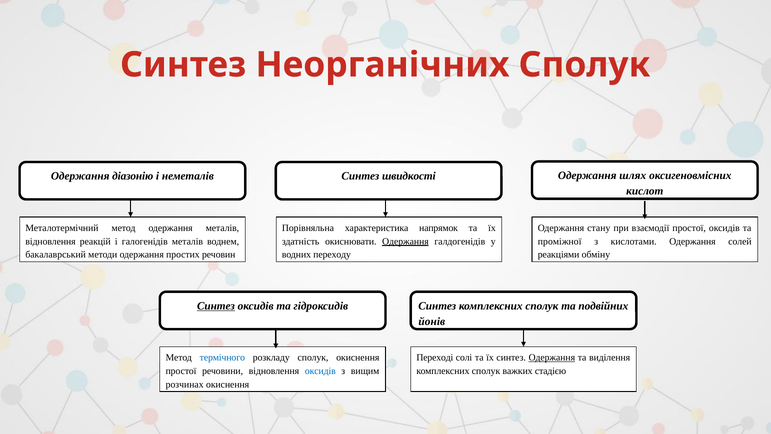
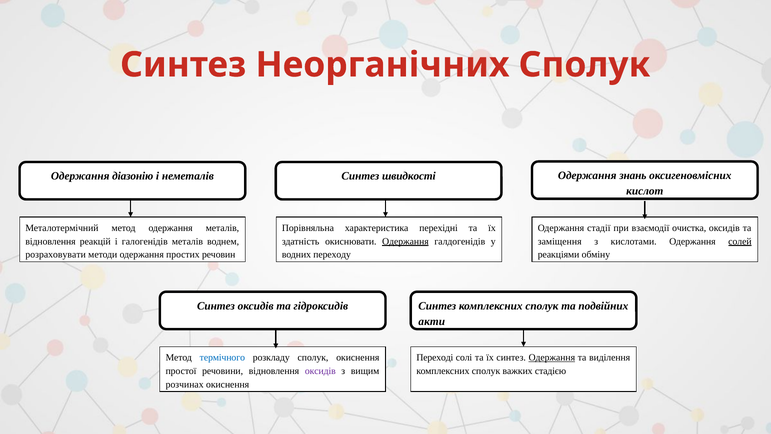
шлях: шлях -> знань (633, 176)
напрямок: напрямок -> перехідні (439, 228)
стану: стану -> стадії (599, 228)
взаємодії простої: простої -> очистка (689, 228)
проміжної: проміжної -> заміщення (560, 241)
солей underline: none -> present (740, 241)
бакалаврський: бакалаврський -> розраховувати (56, 255)
Синтез underline: present -> none (216, 306)
йонів: йонів -> акти (432, 321)
оксидів colour: blue -> purple (320, 371)
